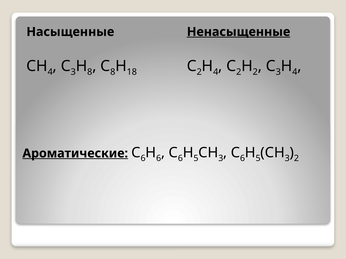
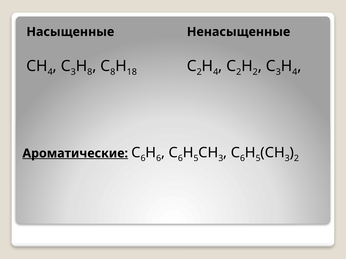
Ненасыщенные underline: present -> none (239, 32)
